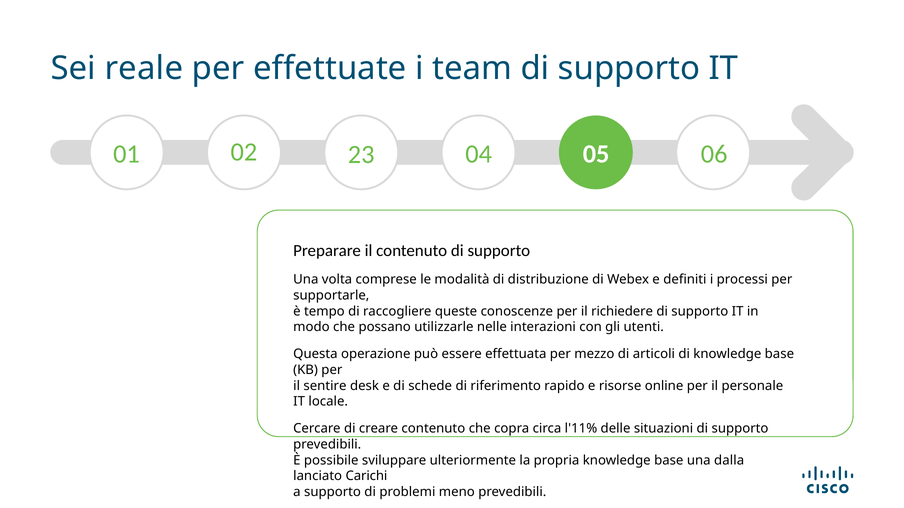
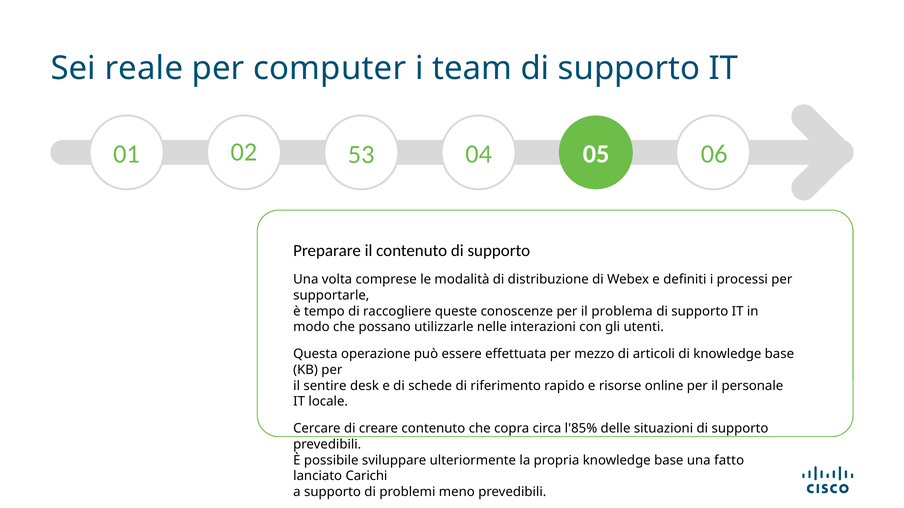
effettuate: effettuate -> computer (330, 68)
23: 23 -> 53 (361, 155)
richiedere: richiedere -> problema (622, 312)
l'11%: l'11% -> l'85% (581, 429)
dalla: dalla -> fatto (729, 461)
